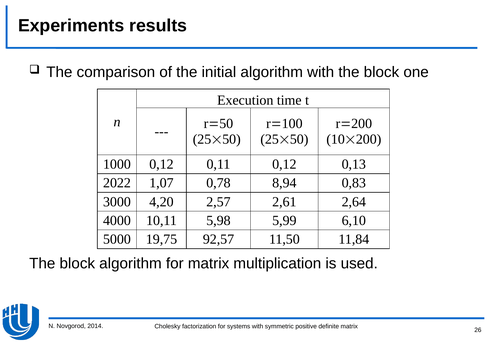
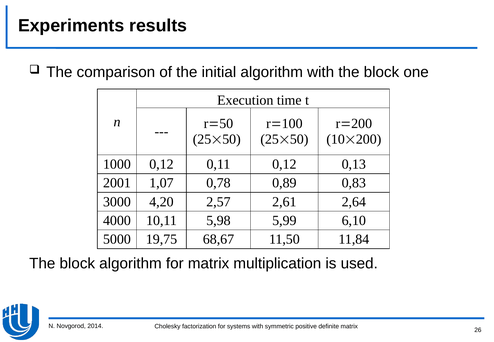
2022: 2022 -> 2001 (117, 183)
8,94: 8,94 -> 0,89 (284, 183)
92,57: 92,57 -> 68,67 (219, 239)
